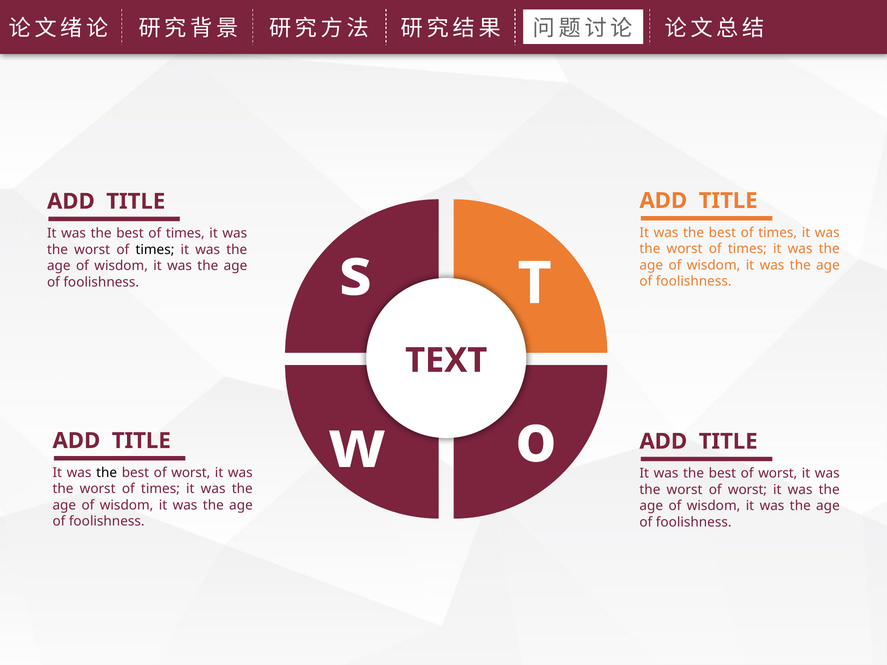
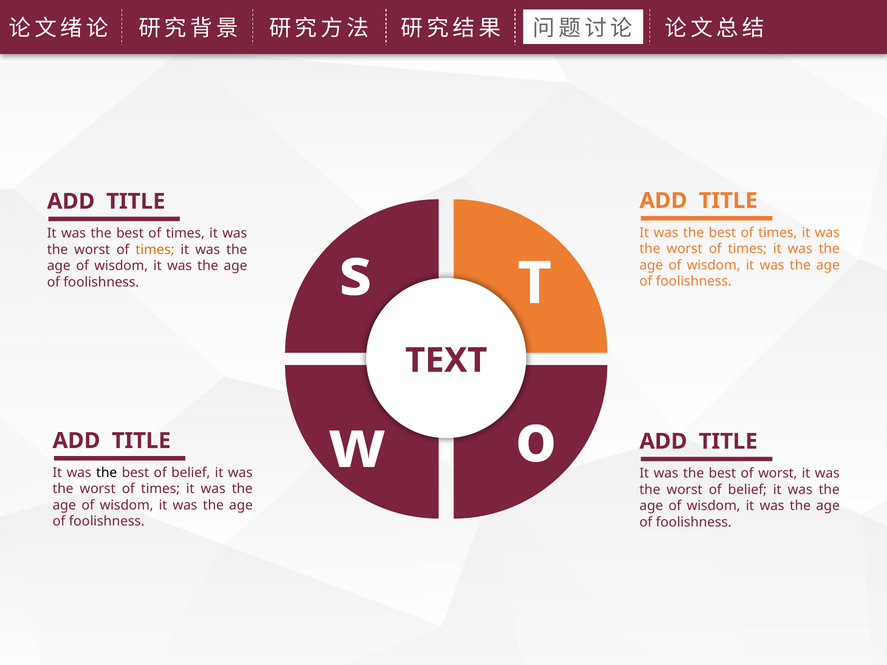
times colour: black -> orange (155, 250)
worst: worst -> belief (191, 473)
worst of worst: worst -> belief (747, 490)
